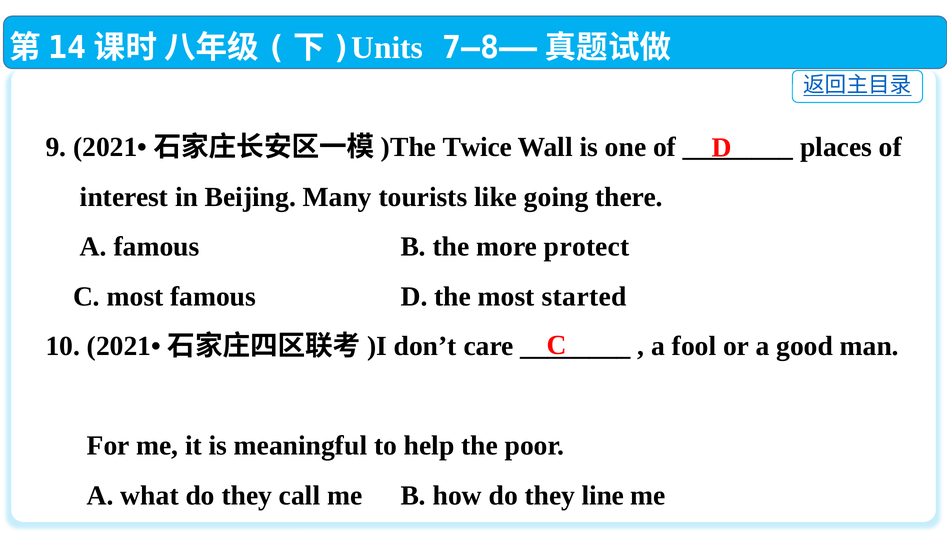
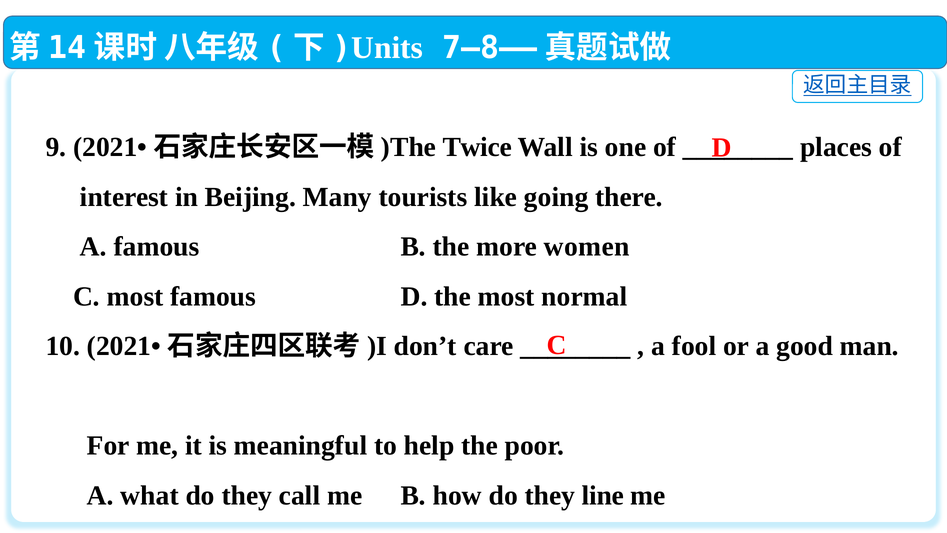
protect: protect -> women (587, 247)
started: started -> normal (584, 296)
